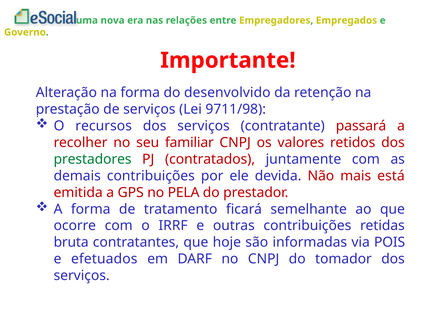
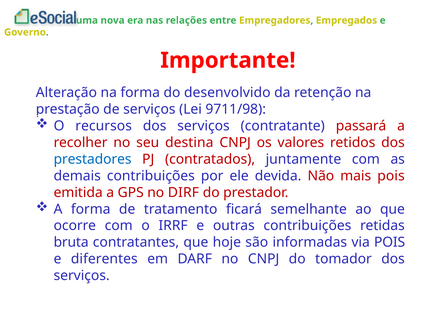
familiar: familiar -> destina (189, 142)
prestadores colour: green -> blue (93, 159)
mais está: está -> pois (391, 176)
PELA: PELA -> DIRF (183, 192)
efetuados: efetuados -> diferentes (104, 259)
